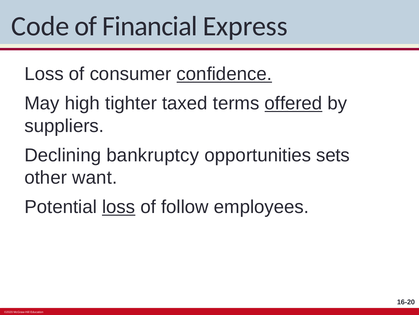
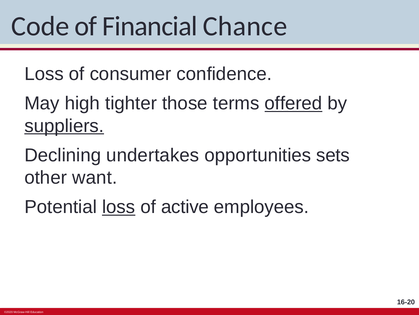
Express: Express -> Chance (245, 26)
confidence underline: present -> none (224, 74)
taxed: taxed -> those (185, 103)
suppliers underline: none -> present (64, 126)
bankruptcy: bankruptcy -> undertakes (153, 155)
follow: follow -> active (185, 207)
